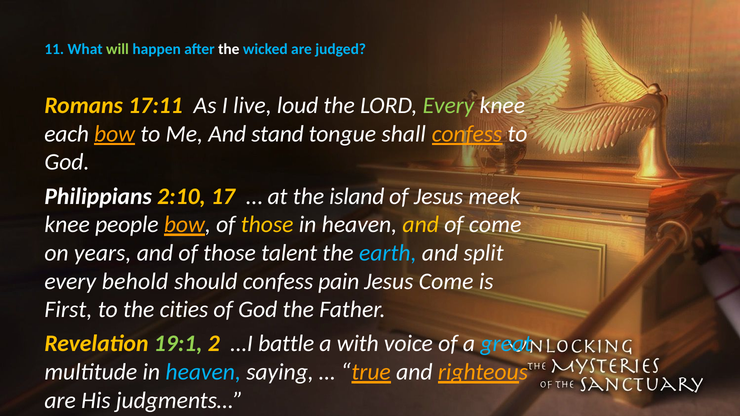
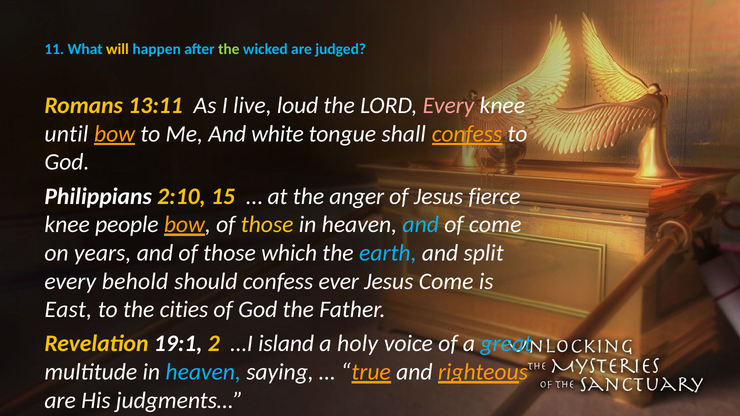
will colour: light green -> yellow (117, 49)
the colour: white -> light green (229, 49)
17:11: 17:11 -> 13:11 (155, 106)
Every colour: light green -> pink (448, 106)
each: each -> until (66, 134)
stand: stand -> white (278, 134)
17: 17 -> 15 (223, 196)
island: island -> anger (357, 196)
meek: meek -> fierce (494, 196)
and colour: yellow -> light blue (421, 225)
talent: talent -> which (289, 253)
pain: pain -> ever (339, 281)
First: First -> East (68, 310)
19:1 colour: light green -> white (178, 344)
battle: battle -> island (286, 344)
with: with -> holy (358, 344)
